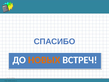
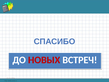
НОВЫХ colour: orange -> red (44, 60)
